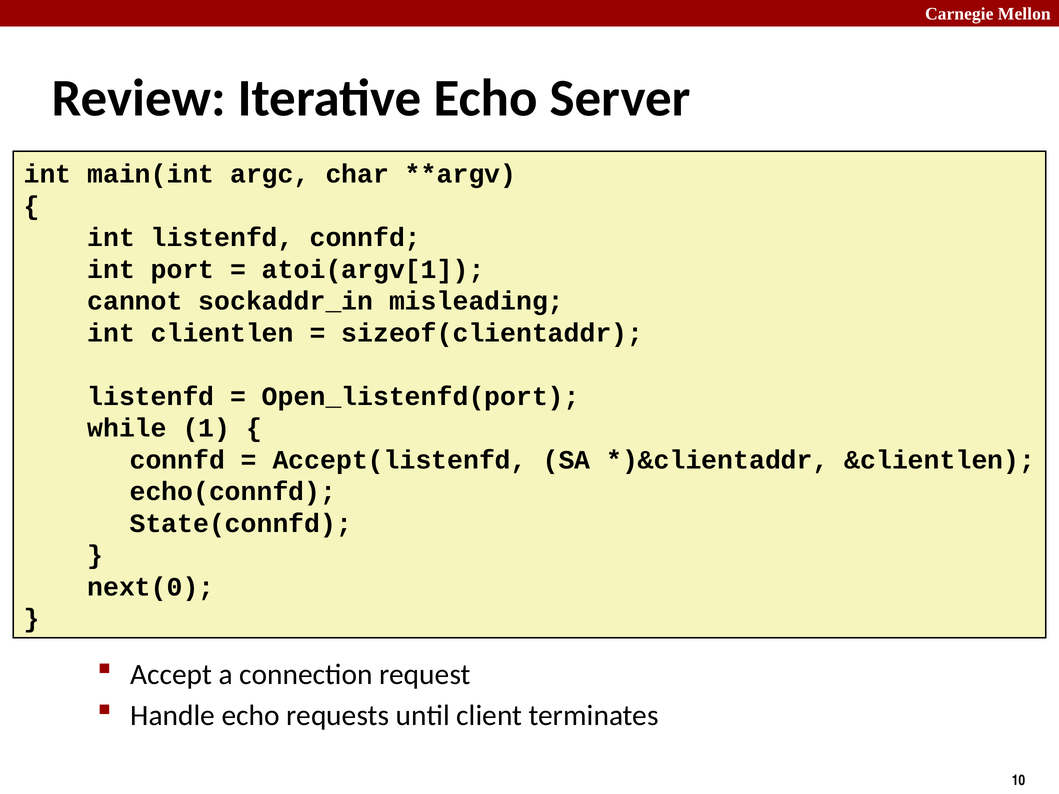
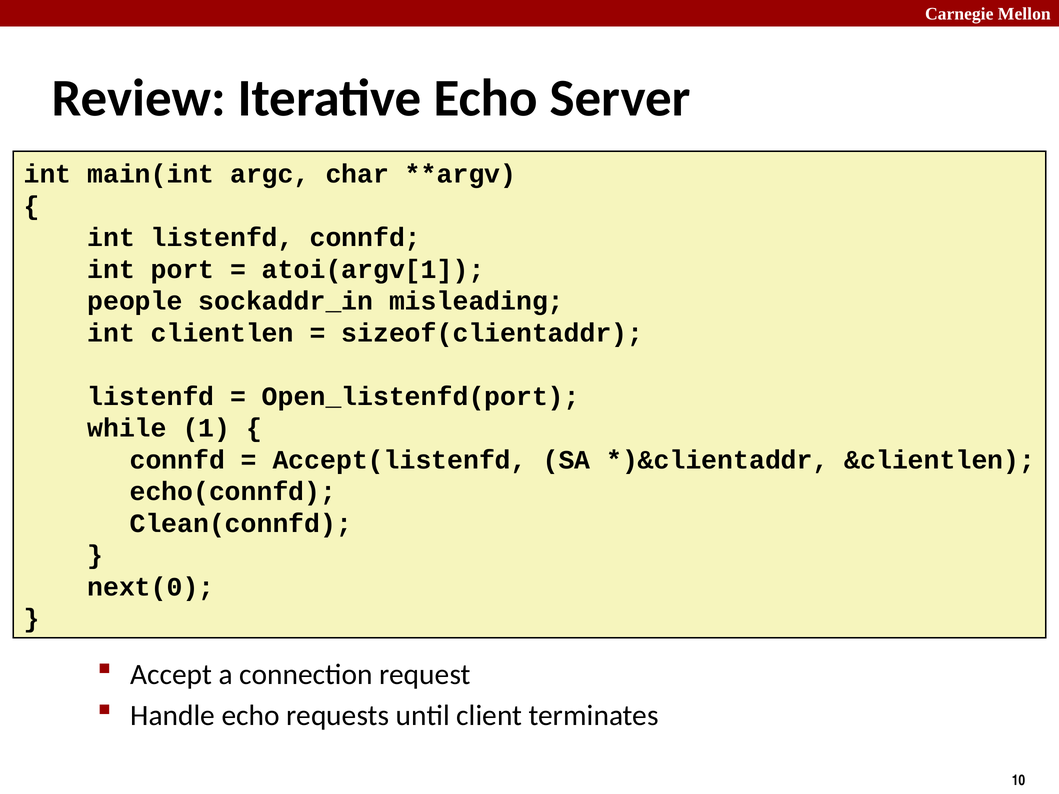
cannot: cannot -> people (135, 301)
State(connfd: State(connfd -> Clean(connfd (241, 524)
